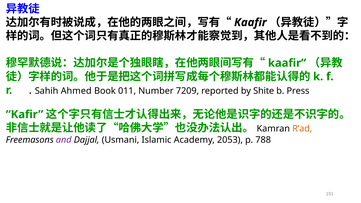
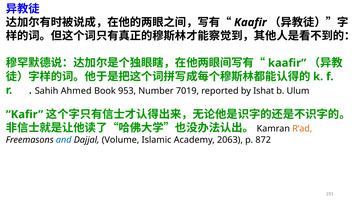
011: 011 -> 953 (127, 91)
7209: 7209 -> 7019 (187, 91)
Shite: Shite -> Ishat (264, 91)
Press: Press -> Ulum (298, 91)
and colour: purple -> blue (64, 140)
Usmani: Usmani -> Volume (121, 140)
2053: 2053 -> 2063 (230, 140)
788: 788 -> 872 (263, 140)
